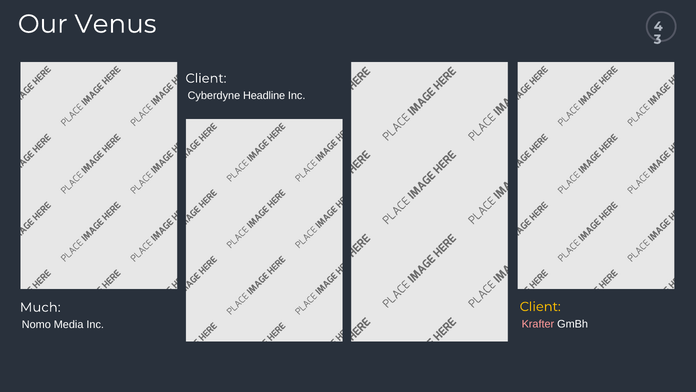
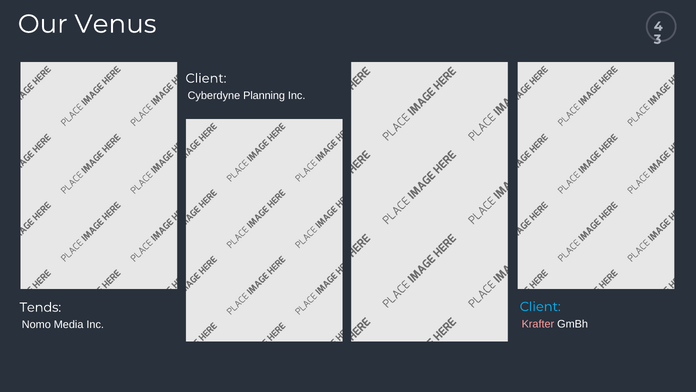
Headline: Headline -> Planning (264, 96)
Client colour: yellow -> light blue (540, 306)
Much: Much -> Tends (40, 307)
